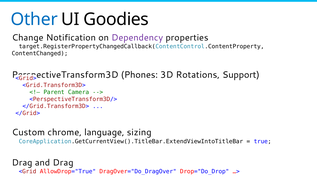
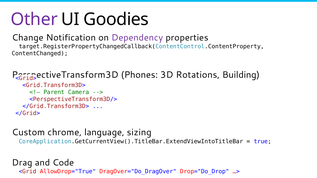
Other colour: blue -> purple (34, 19)
Support: Support -> Building (241, 75)
and Drag: Drag -> Code (63, 163)
